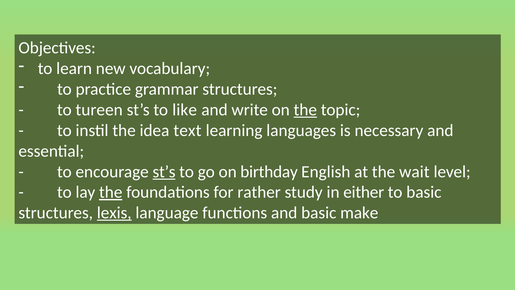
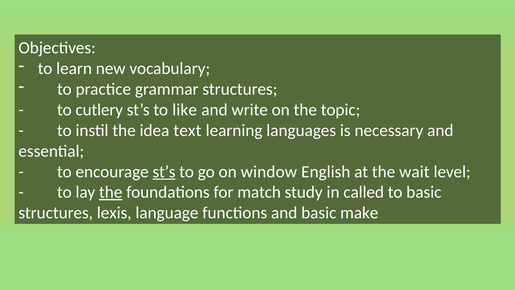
tureen: tureen -> cutlery (99, 110)
the underline: present -> none (305, 110)
birthday: birthday -> window (269, 171)
rather: rather -> match (259, 192)
either: either -> called (364, 192)
lexis underline: present -> none (114, 213)
